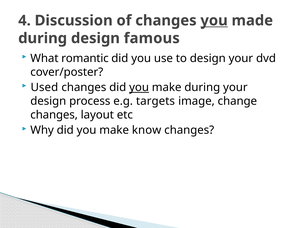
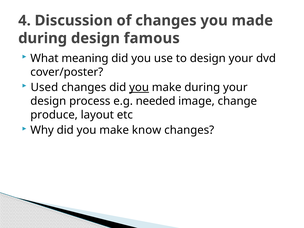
you underline: present -> none (214, 21)
romantic: romantic -> meaning (85, 58)
targets: targets -> needed (156, 101)
changes: changes -> produce (54, 115)
